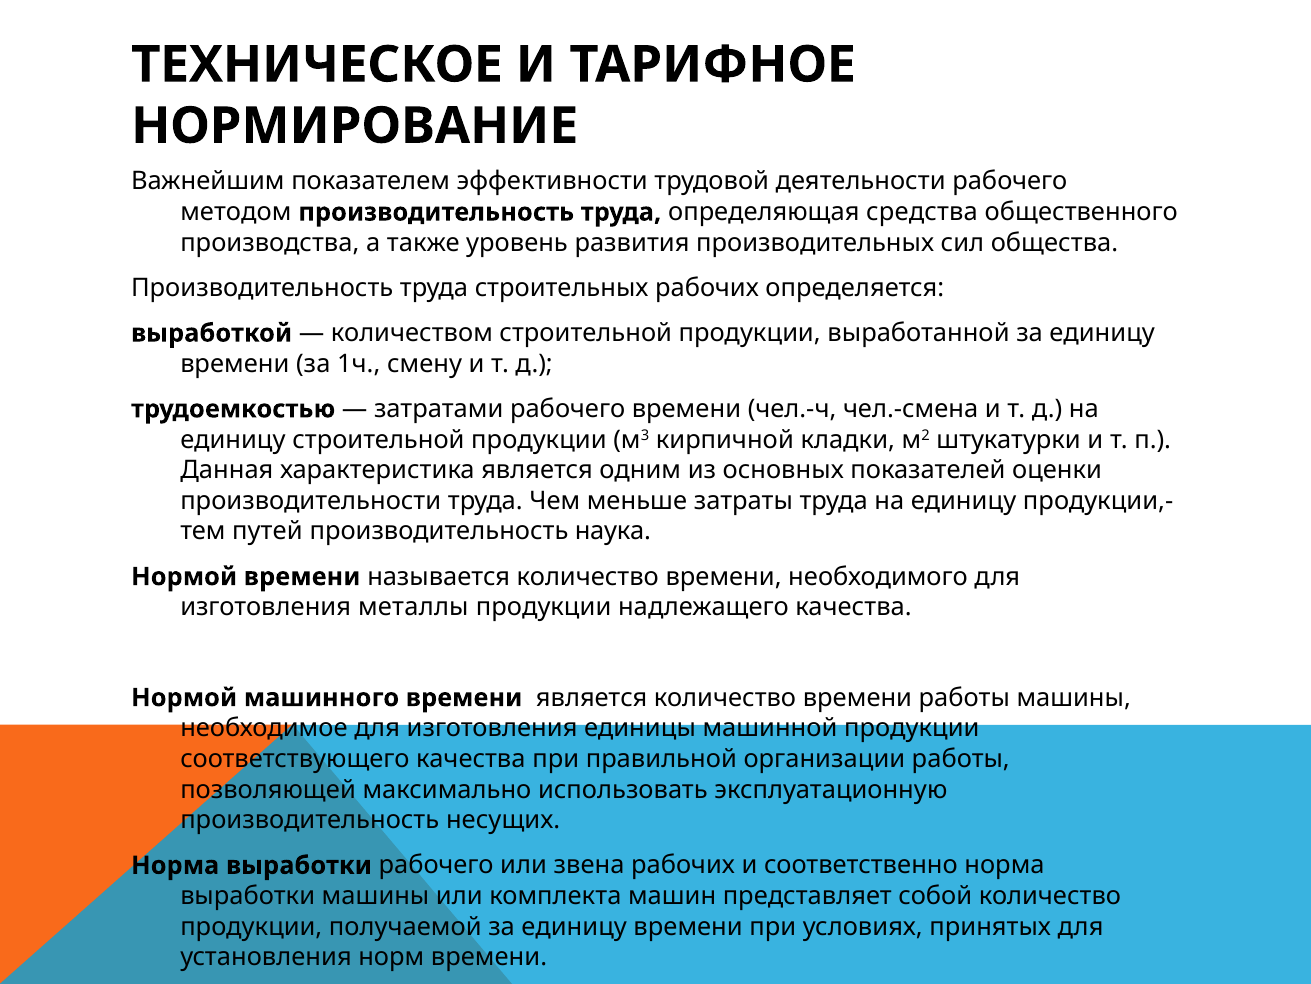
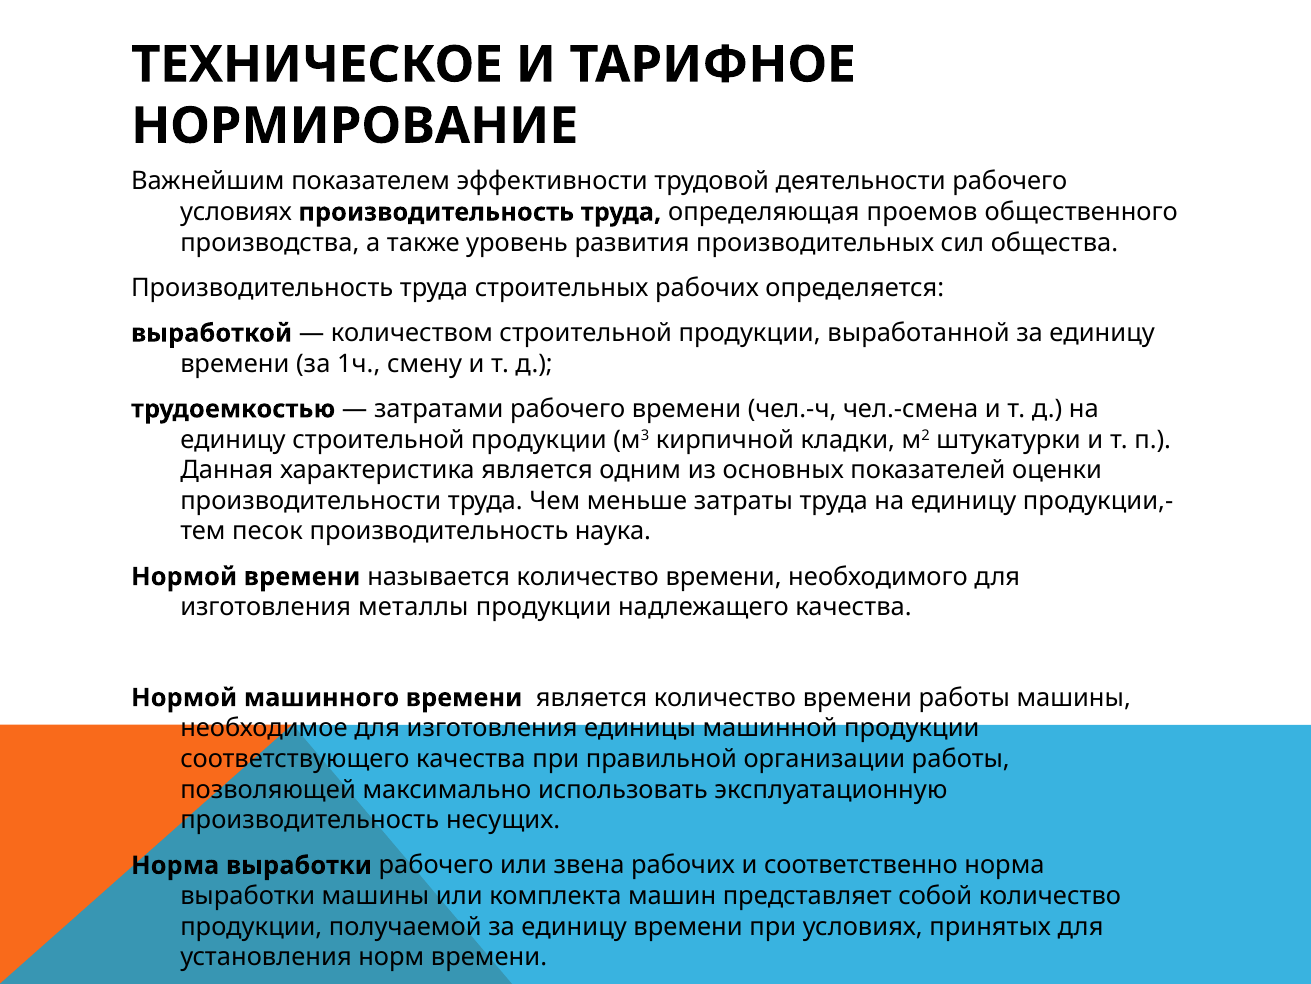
методом: методом -> условиях (236, 212)
средства: средства -> проемов (922, 212)
путей: путей -> песок (267, 531)
